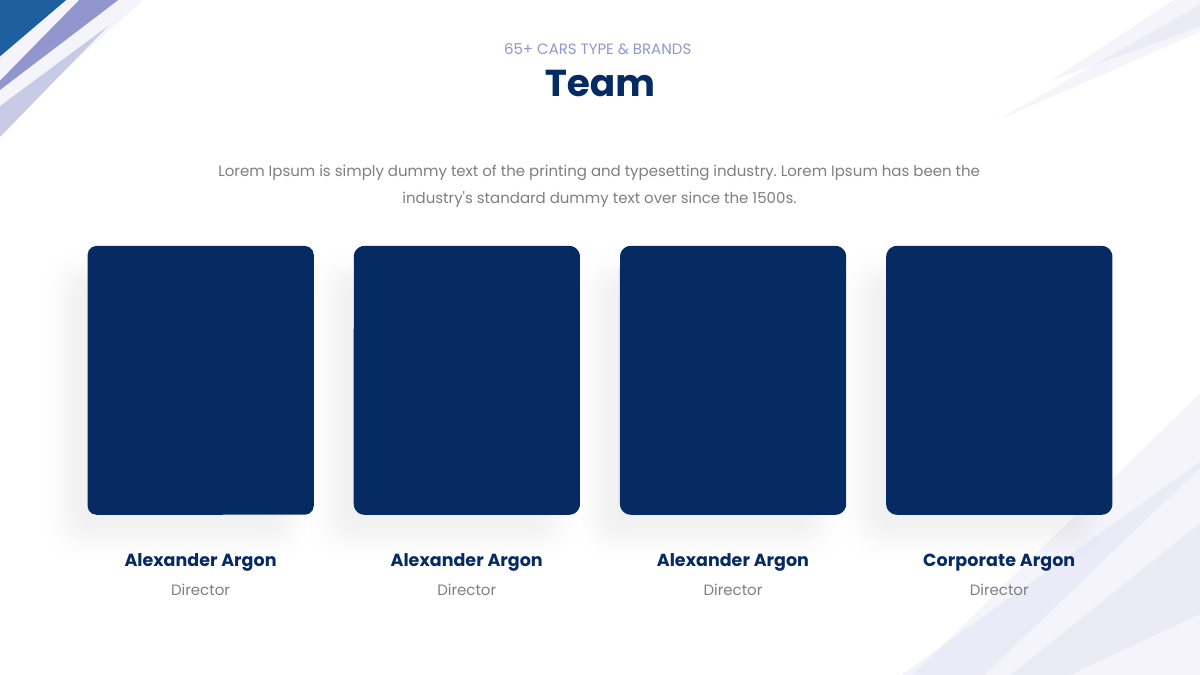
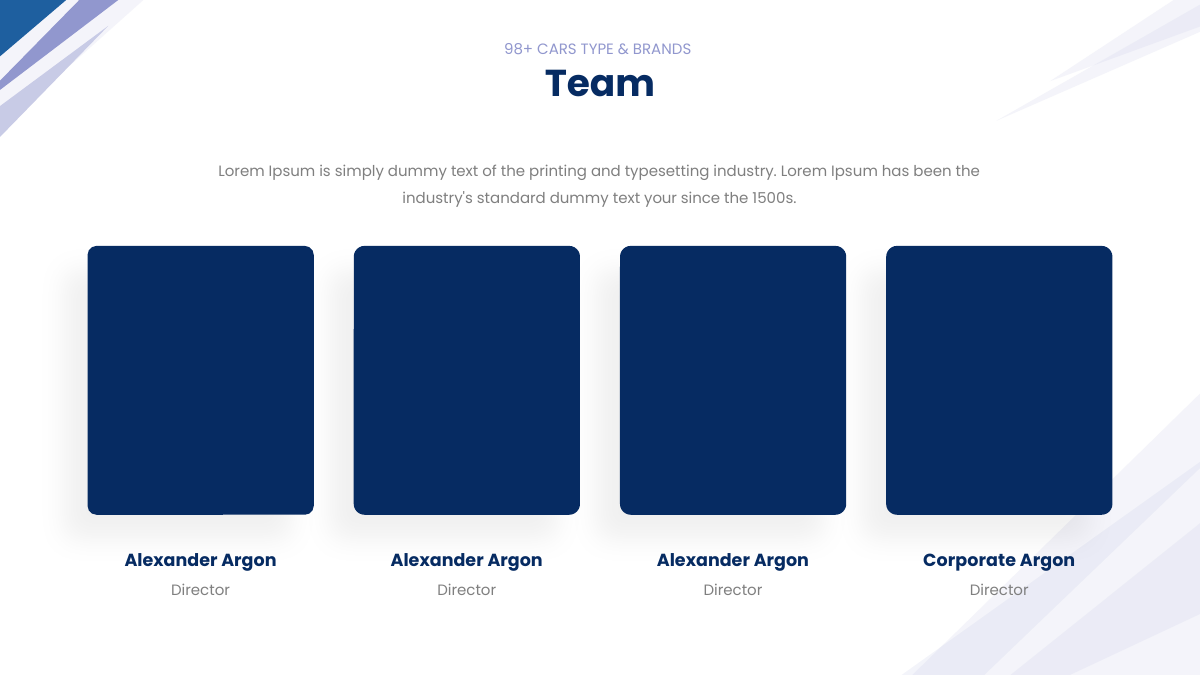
65+: 65+ -> 98+ (519, 49)
over: over -> your (661, 198)
